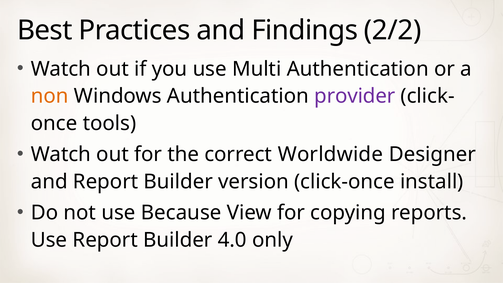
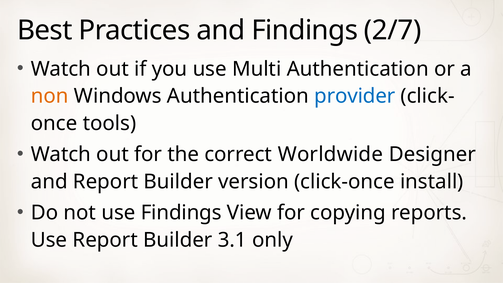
2/2: 2/2 -> 2/7 (393, 30)
provider colour: purple -> blue (355, 96)
use Because: Because -> Findings (181, 213)
4.0: 4.0 -> 3.1 (232, 240)
